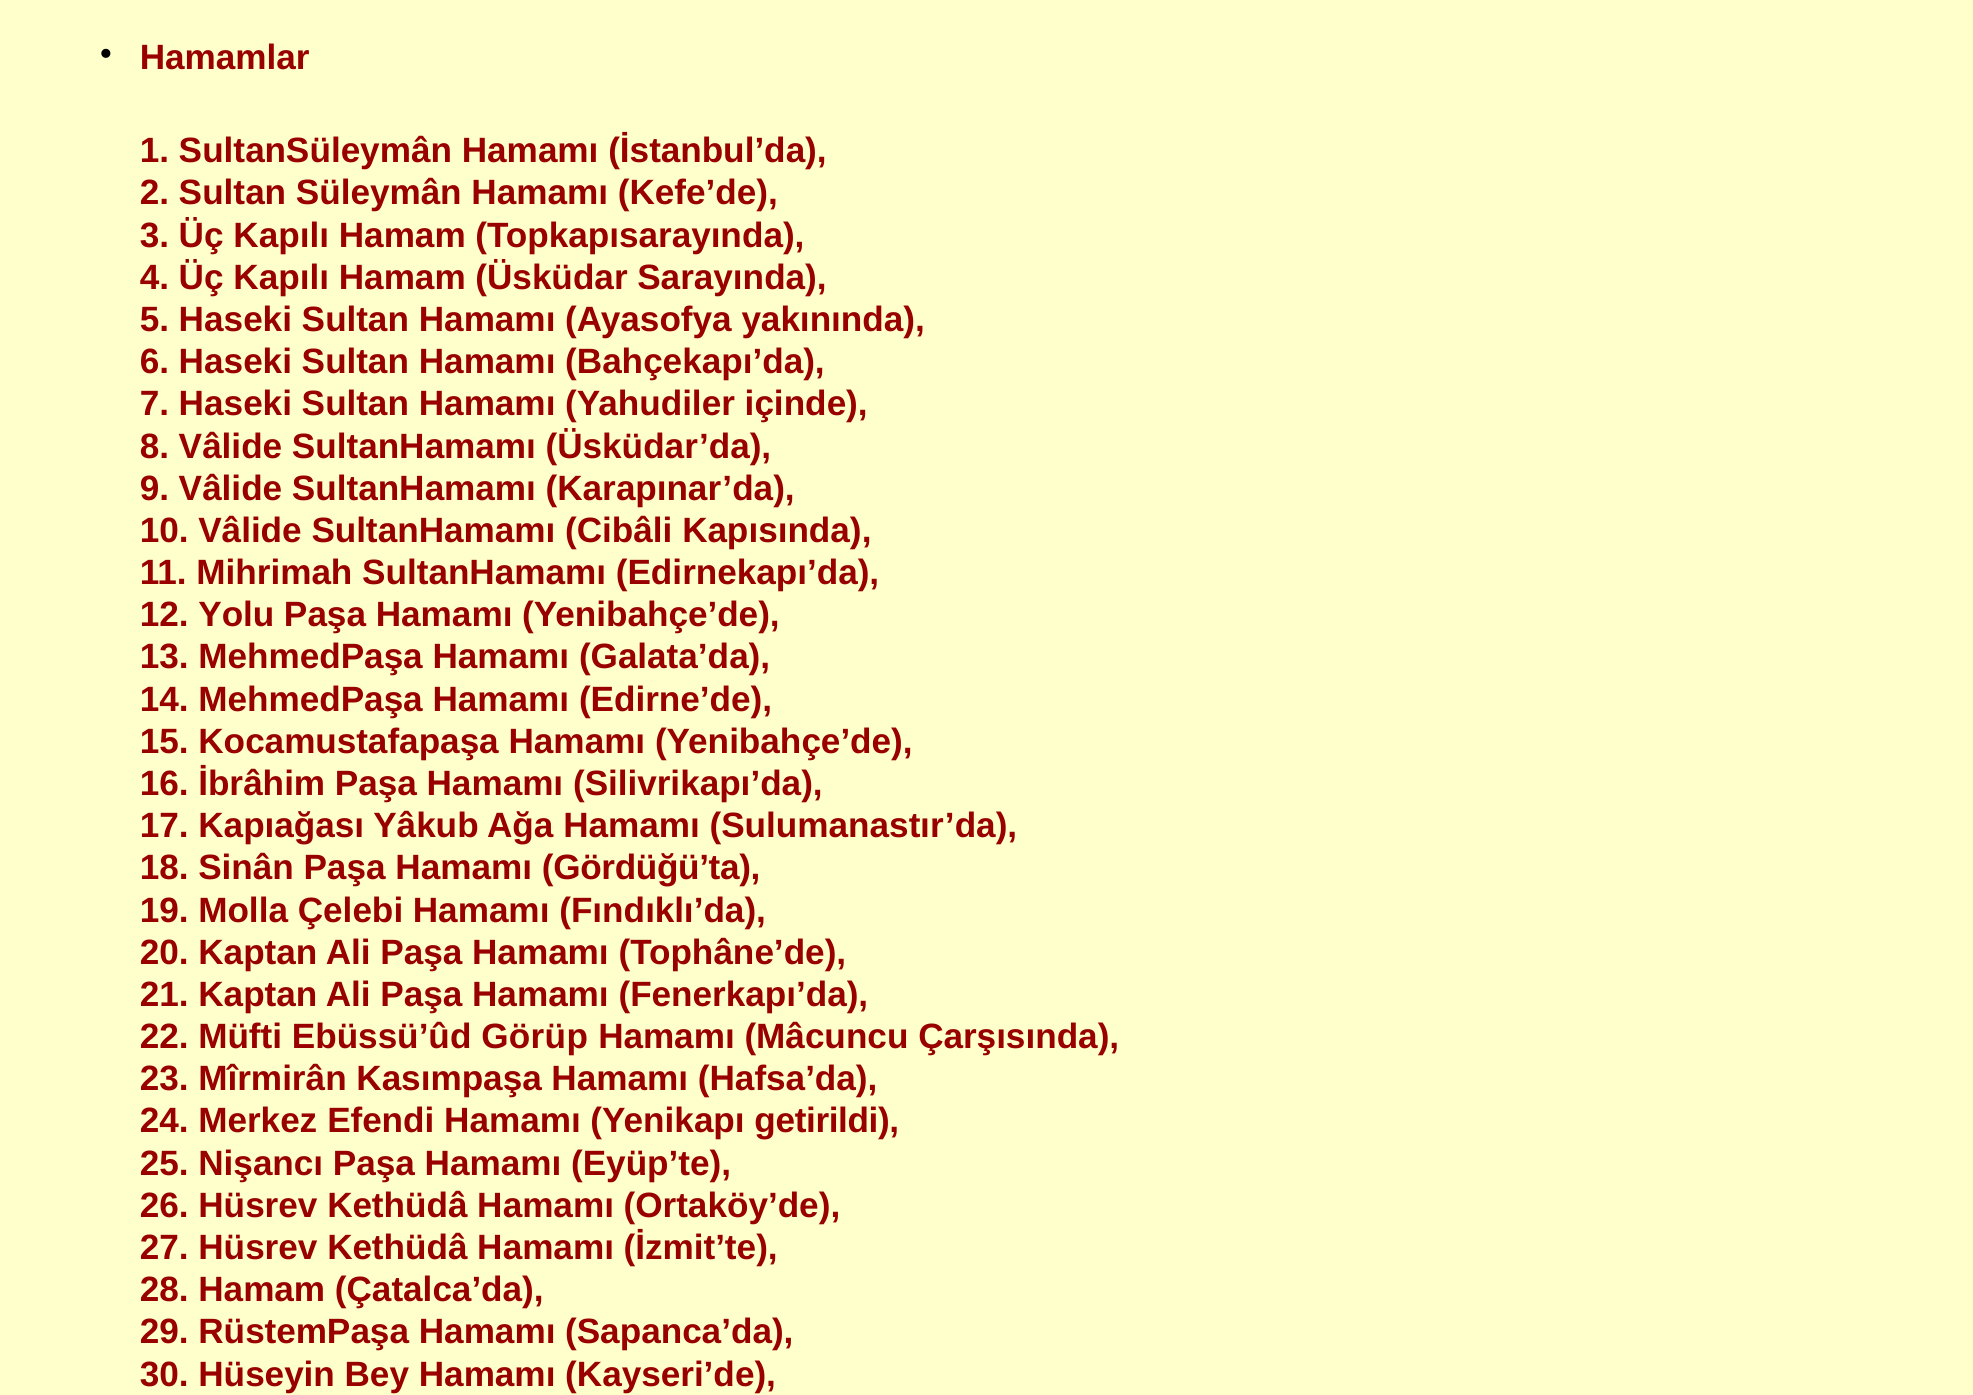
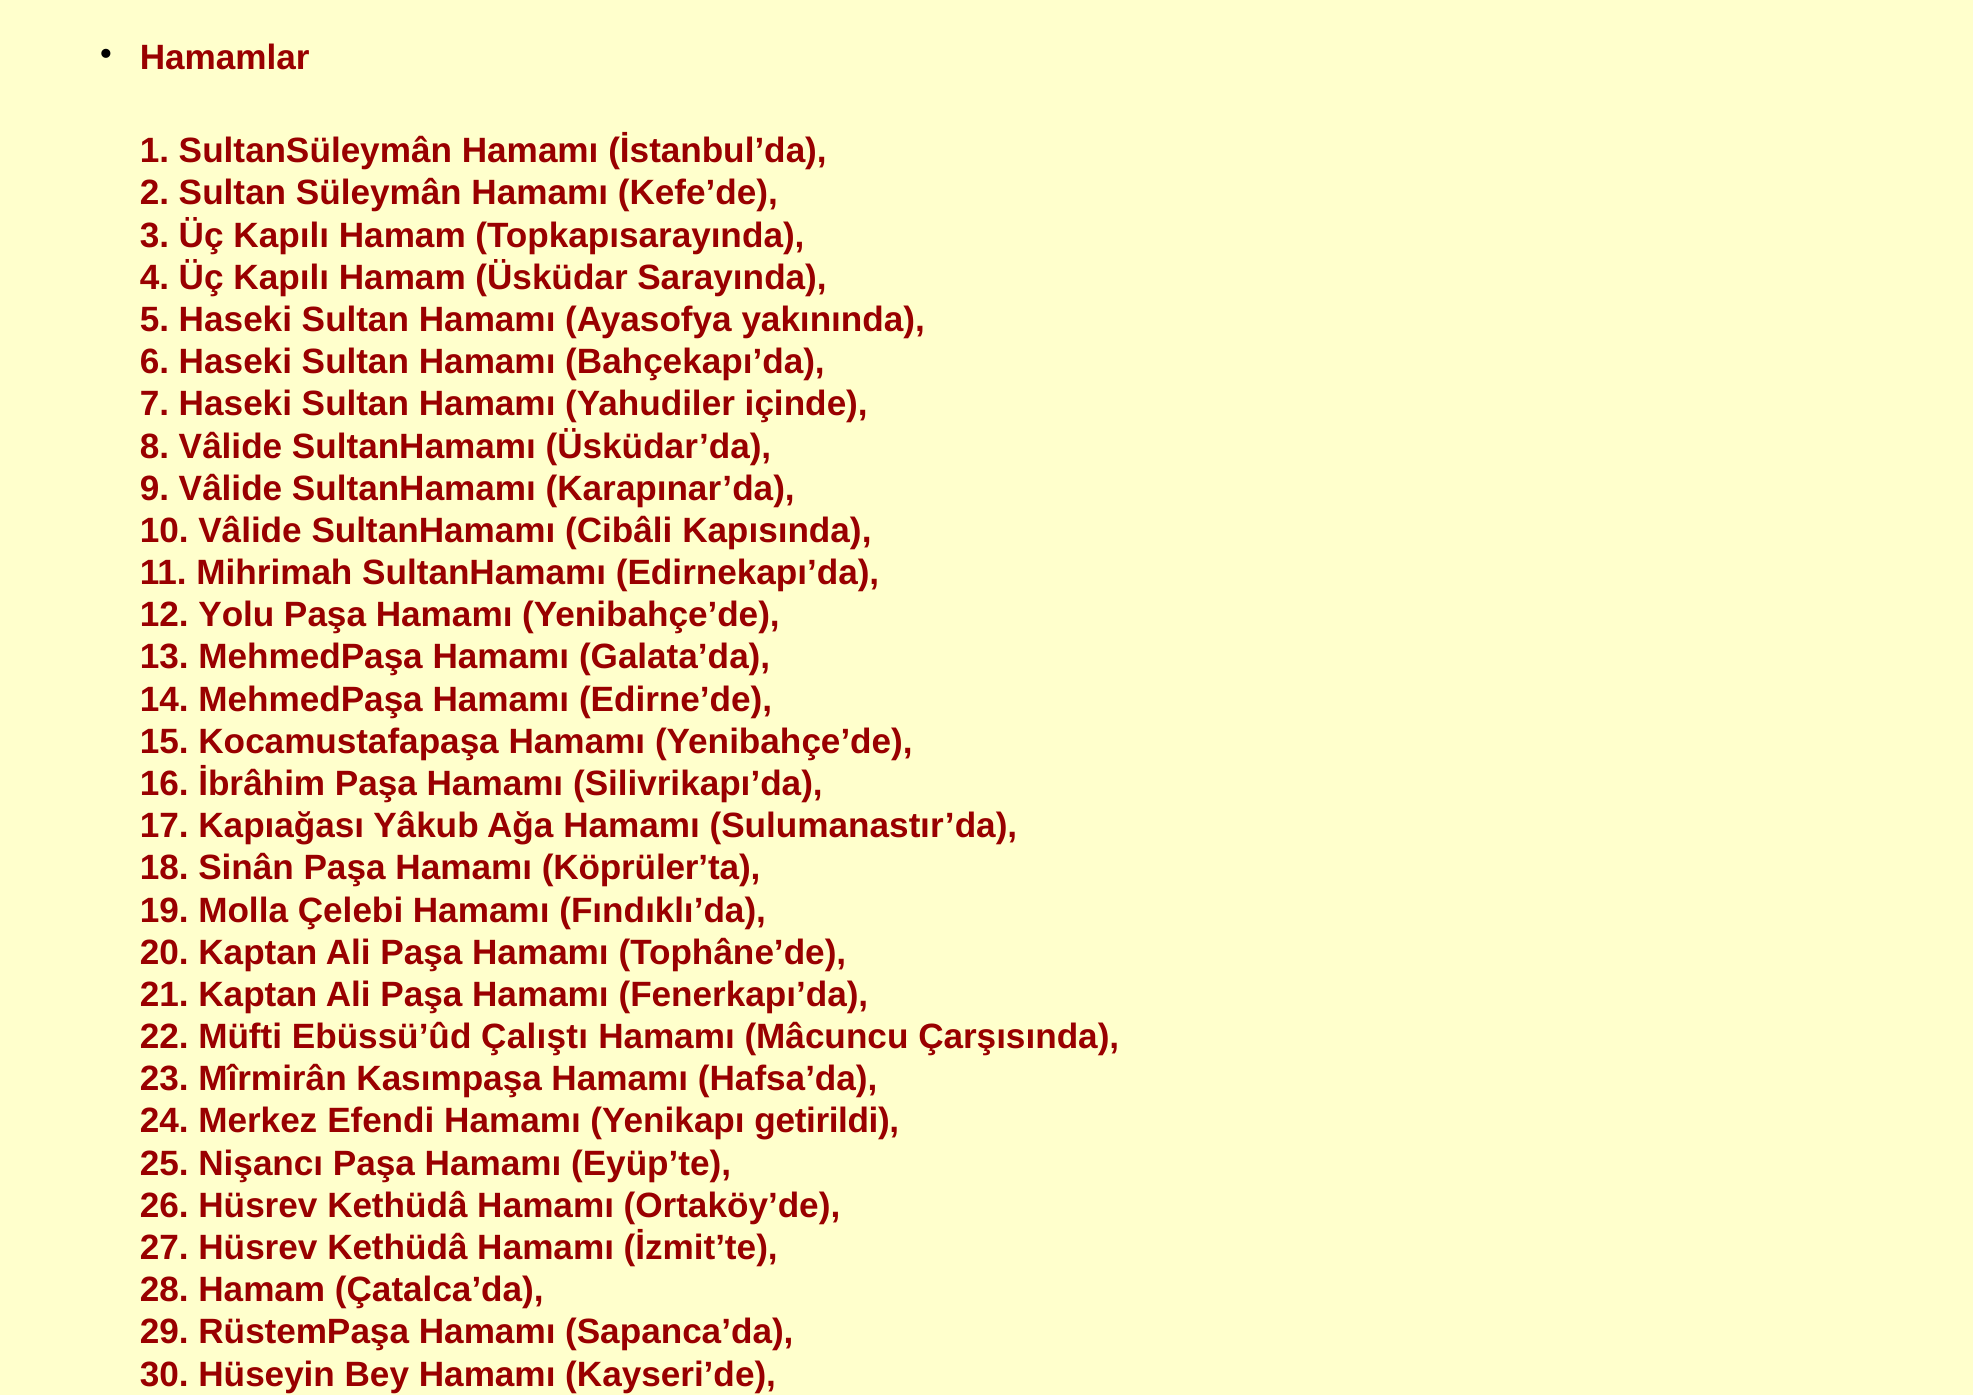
Gördüğü’ta: Gördüğü’ta -> Köprüler’ta (651, 868)
Görüp: Görüp -> Çalıştı (535, 1037)
